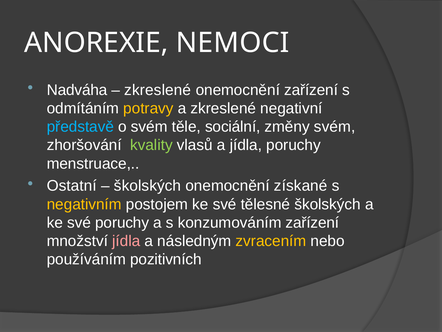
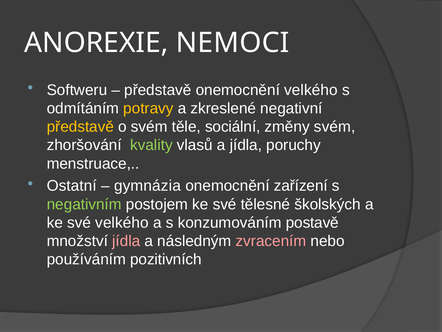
Nadváha: Nadváha -> Softweru (77, 90)
zkreslené: zkreslené -> představě (158, 90)
onemocnění zařízení: zařízení -> velkého (311, 90)
představě colour: light blue -> yellow (80, 127)
školských: školských -> gymnázia (148, 186)
získané: získané -> zařízení (301, 186)
negativním colour: yellow -> light green (84, 204)
své poruchy: poruchy -> velkého (122, 222)
konzumováním zařízení: zařízení -> postavě (312, 222)
zvracením colour: yellow -> pink (271, 241)
